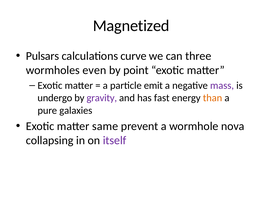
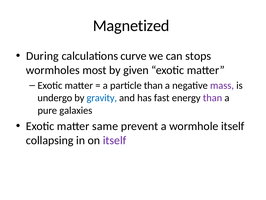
Pulsars: Pulsars -> During (42, 56)
three: three -> stops (198, 56)
even: even -> most (94, 70)
point: point -> given (136, 70)
particle emit: emit -> than (153, 85)
gravity colour: purple -> blue (102, 98)
than colour: orange -> purple (213, 98)
wormhole nova: nova -> itself (233, 126)
